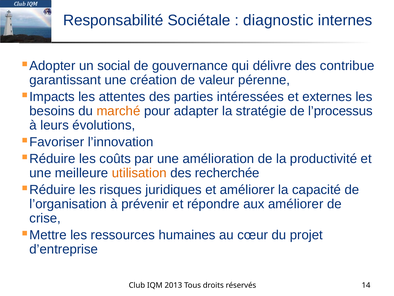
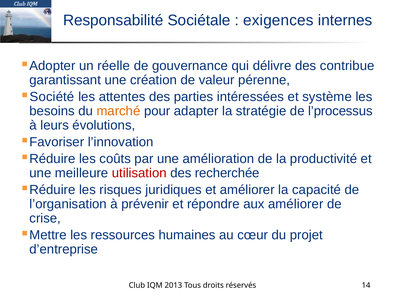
diagnostic: diagnostic -> exigences (278, 20)
social: social -> réelle (114, 66)
Impacts: Impacts -> Société (52, 97)
externes: externes -> système (327, 97)
utilisation colour: orange -> red (139, 173)
